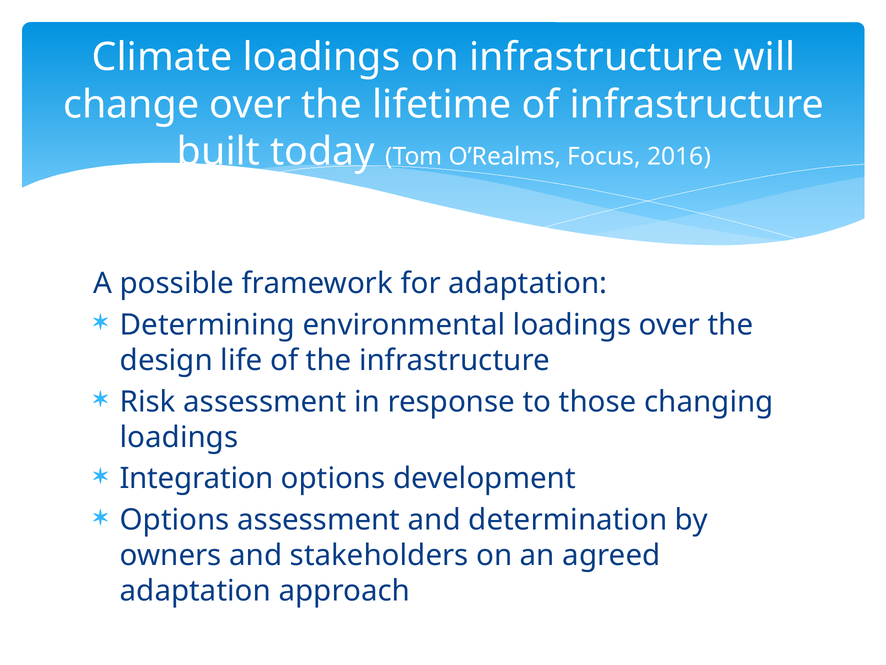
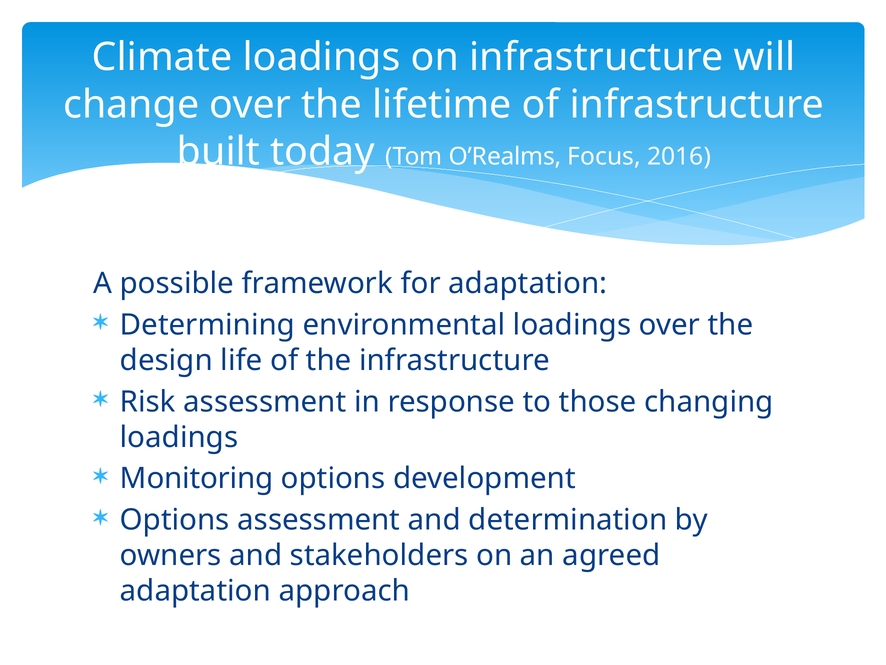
Integration: Integration -> Monitoring (197, 478)
